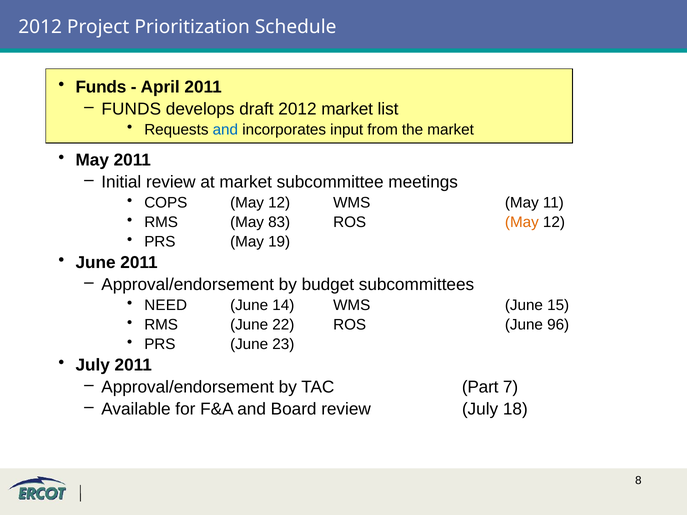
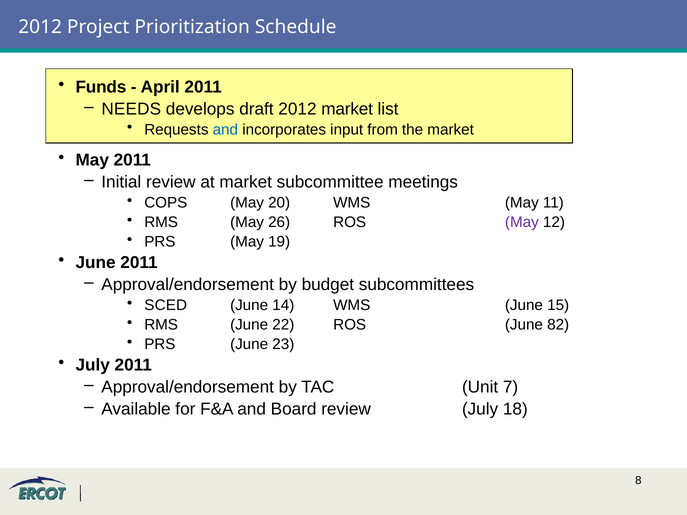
FUNDS: FUNDS -> NEEDS (131, 109)
COPS May 12: 12 -> 20 (279, 203)
83: 83 -> 26 (279, 222)
May colour: orange -> purple (522, 222)
NEED: NEED -> SCED (166, 305)
96: 96 -> 82 (558, 325)
Part: Part -> Unit (480, 387)
